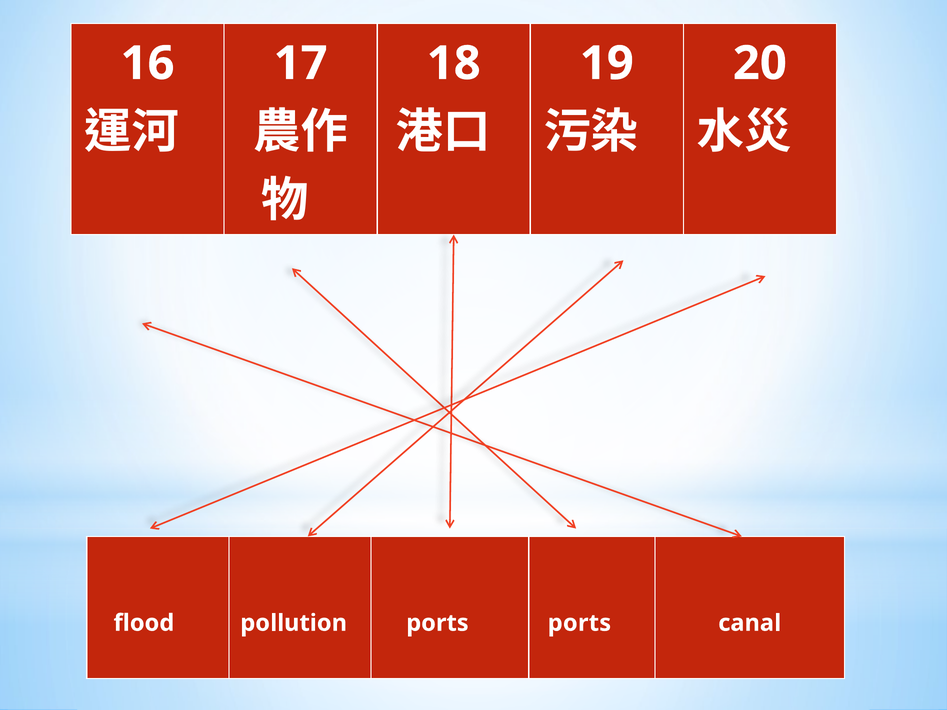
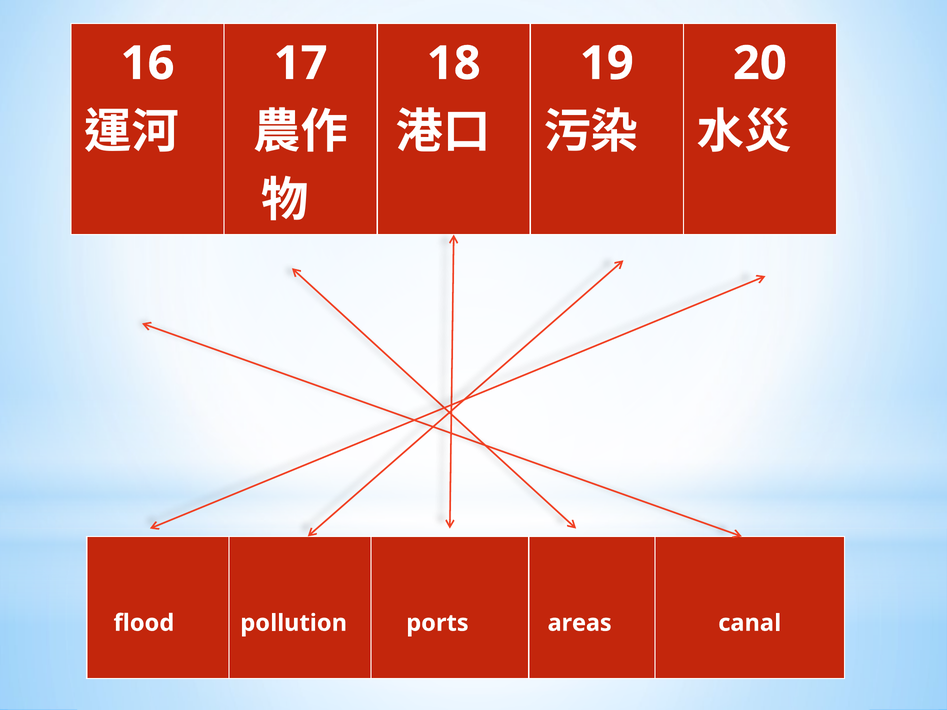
ports ports: ports -> areas (580, 623)
